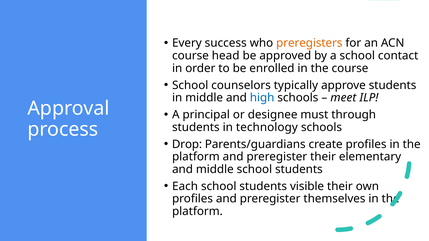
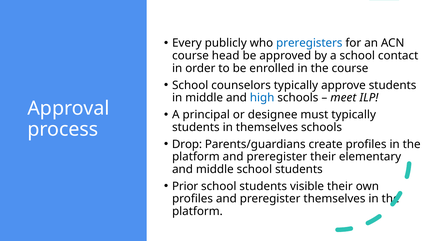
success: success -> publicly (226, 43)
preregisters colour: orange -> blue (309, 43)
must through: through -> typically (354, 115)
in technology: technology -> themselves (267, 127)
Each: Each -> Prior (185, 187)
